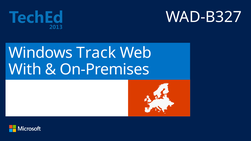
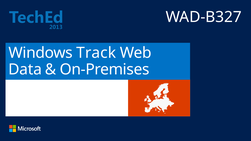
With: With -> Data (25, 70)
